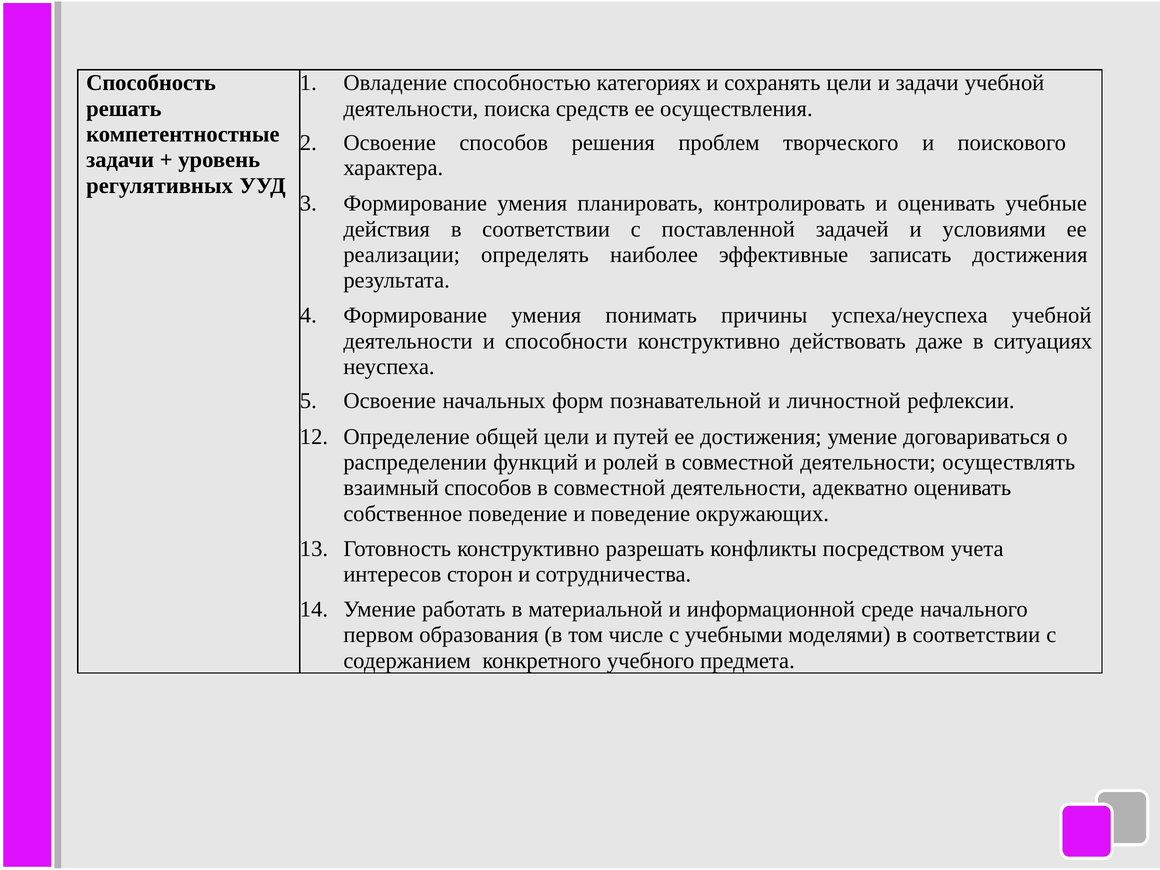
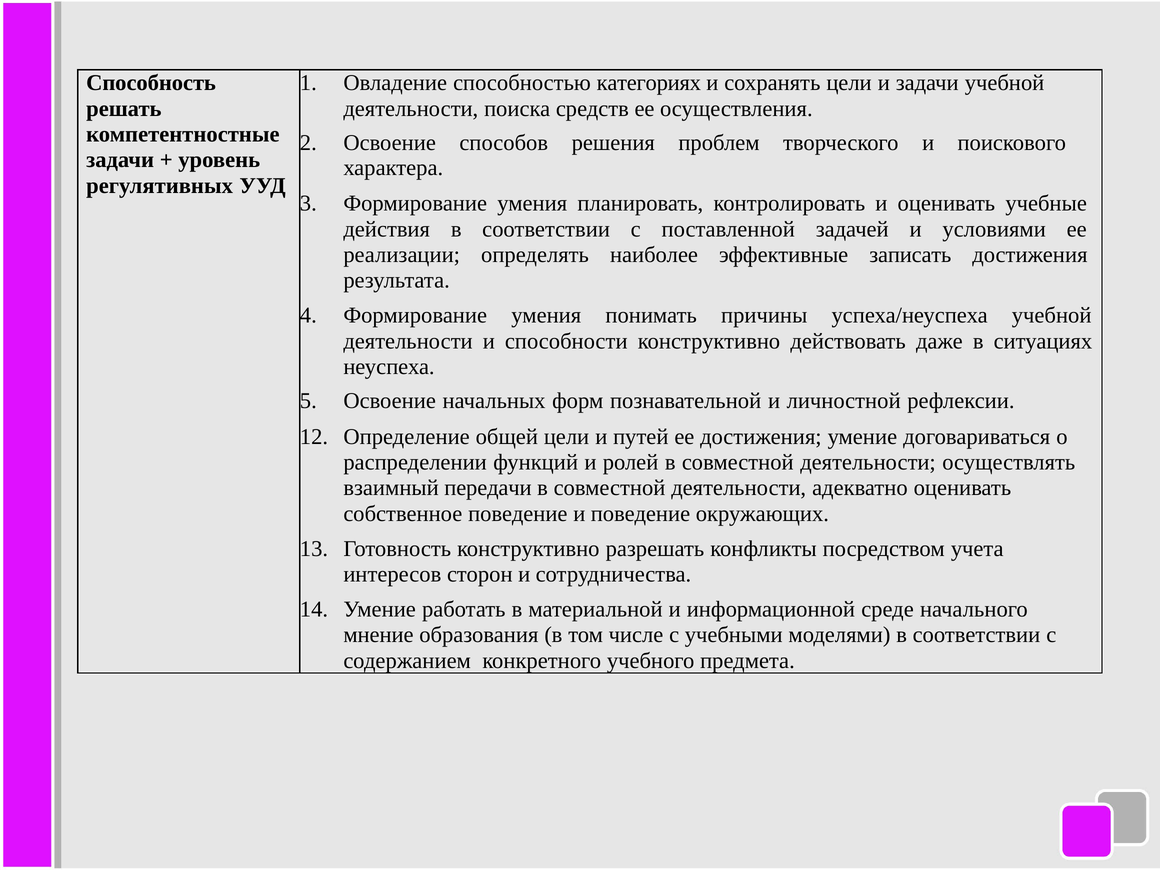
взаимный способов: способов -> передачи (488, 488)
первом: первом -> мнение (378, 635)
